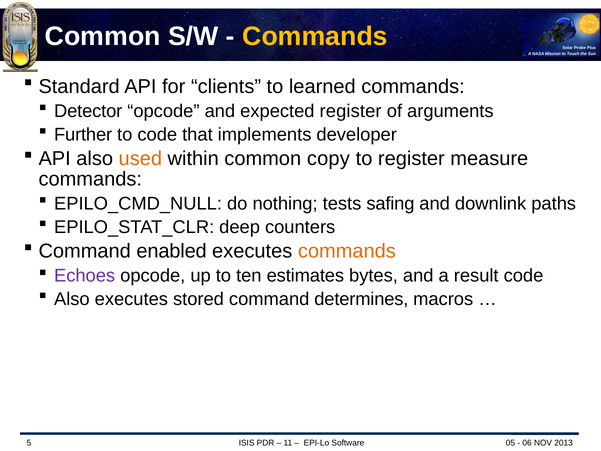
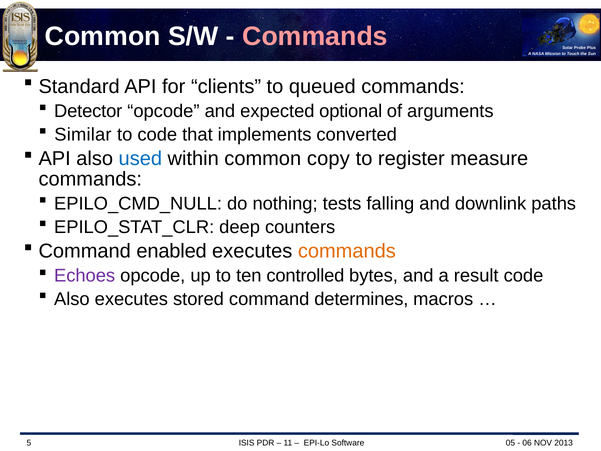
Commands colour: yellow -> pink (315, 36)
learned: learned -> queued (322, 86)
expected register: register -> optional (351, 111)
Further: Further -> Similar (83, 134)
developer: developer -> converted (357, 134)
used colour: orange -> blue (140, 159)
safing: safing -> falling (390, 204)
estimates: estimates -> controlled (305, 276)
